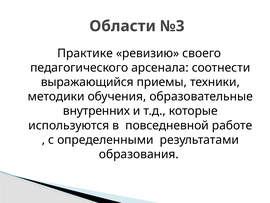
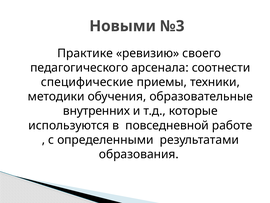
Области: Области -> Новыми (123, 26)
выражающийся: выражающийся -> специфические (87, 82)
